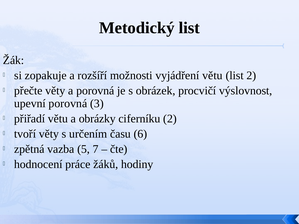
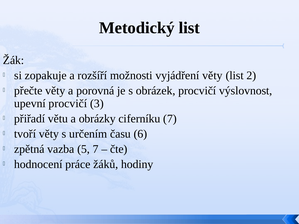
vyjádření větu: větu -> věty (212, 76)
upevní porovná: porovná -> procvičí (68, 104)
ciferníku 2: 2 -> 7 (170, 119)
